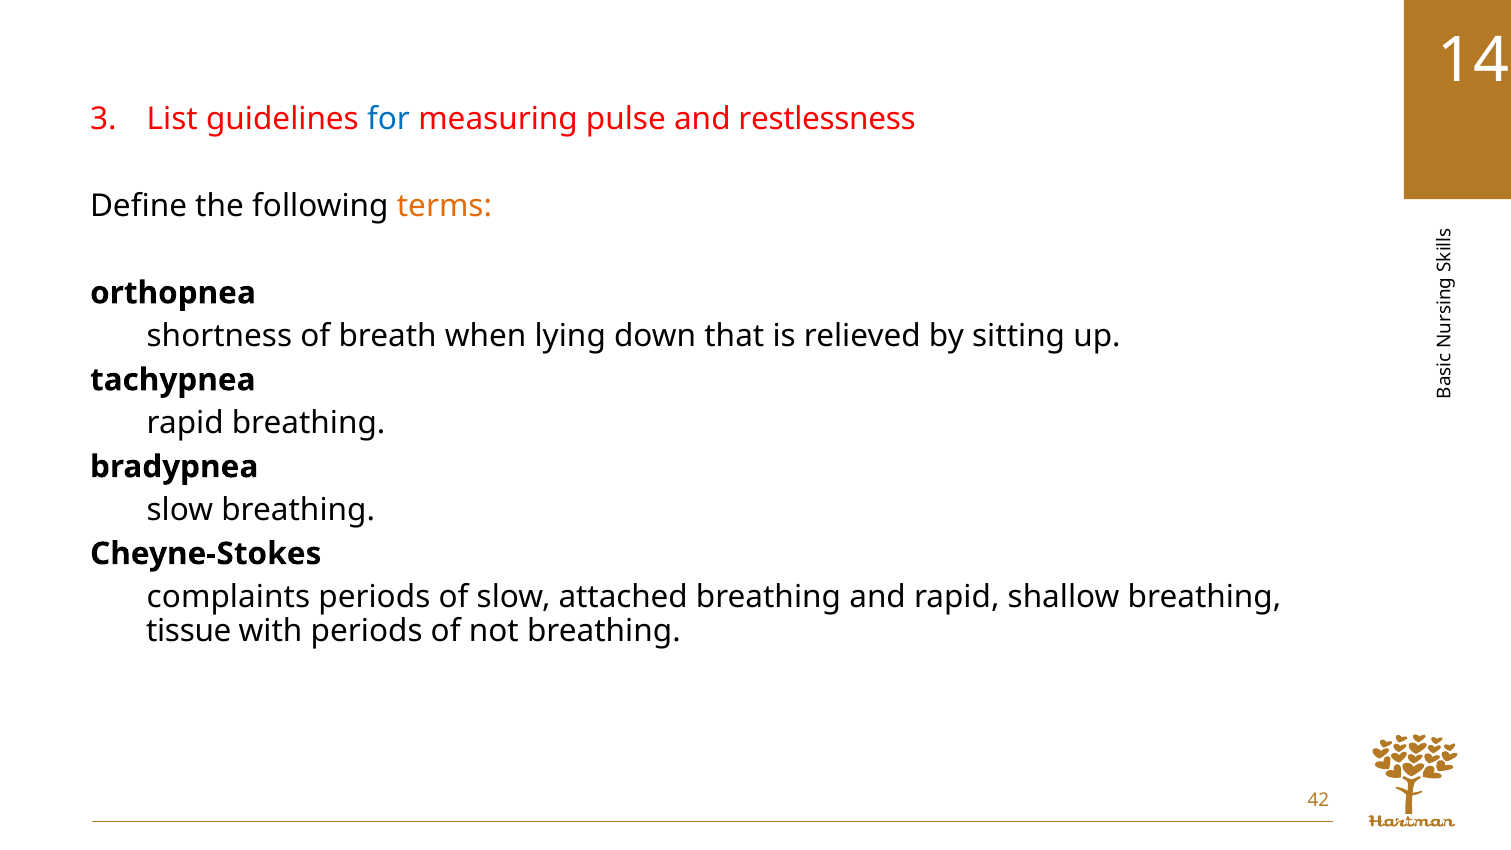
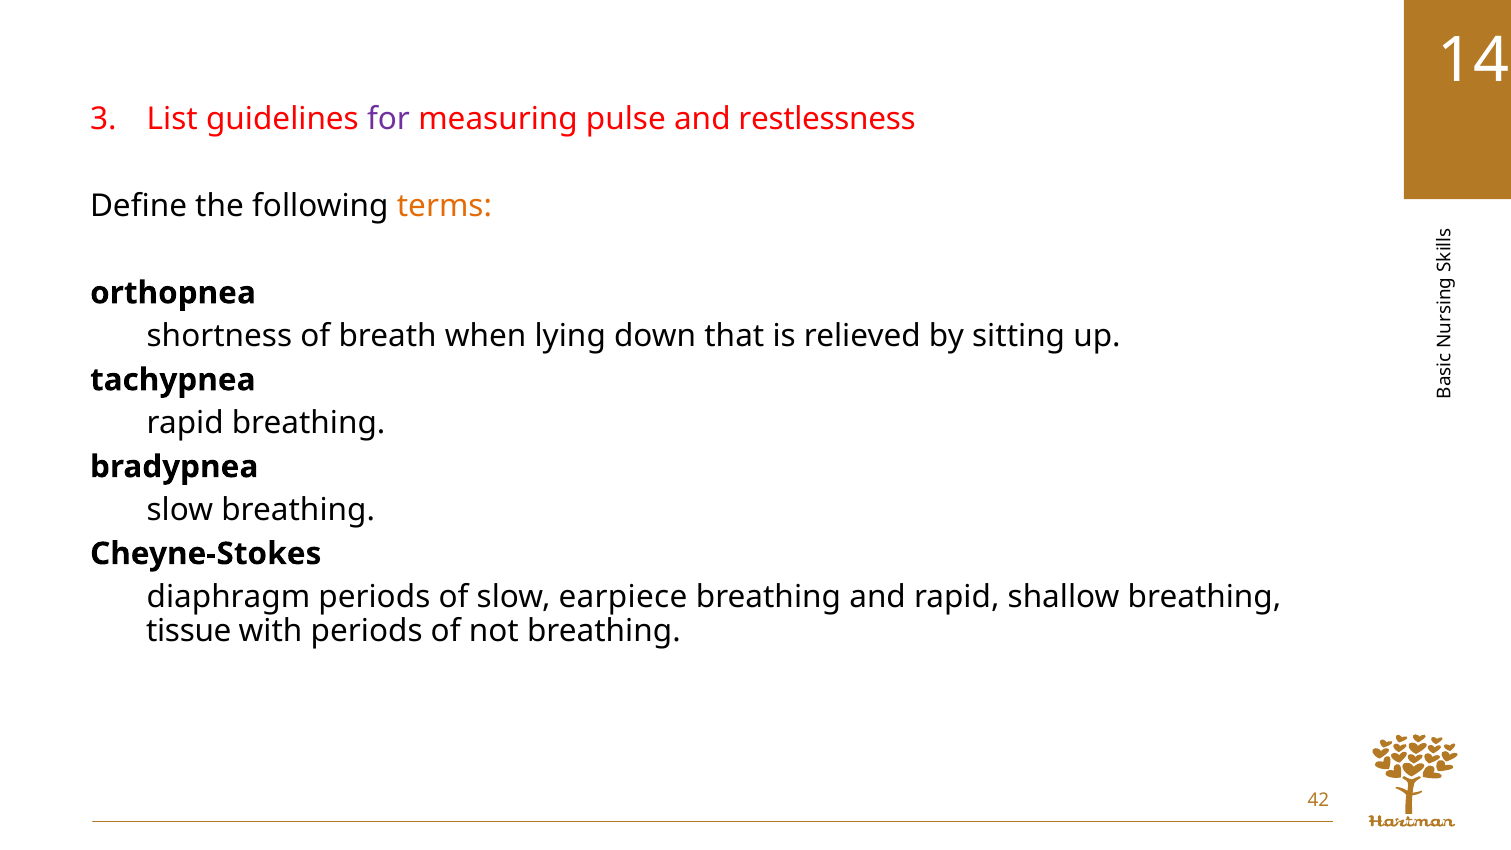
for colour: blue -> purple (389, 119)
complaints: complaints -> diaphragm (228, 597)
attached: attached -> earpiece (623, 597)
